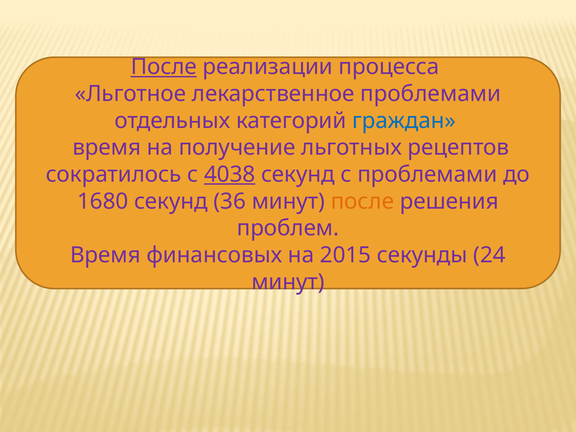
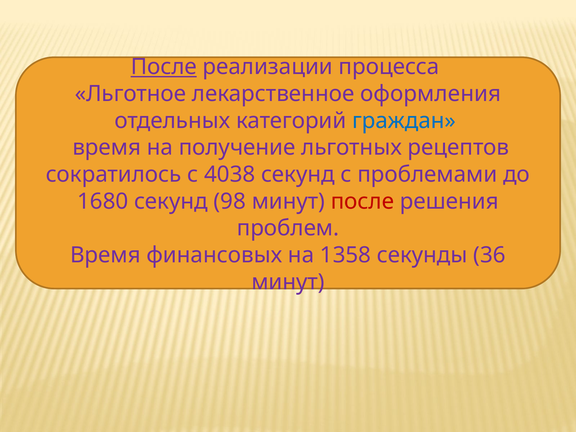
лекарственное проблемами: проблемами -> оформления (431, 94)
4038 underline: present -> none (230, 174)
36: 36 -> 98 (230, 201)
после colour: orange -> red (362, 201)
2015: 2015 -> 1358 (345, 255)
24: 24 -> 36 (489, 255)
